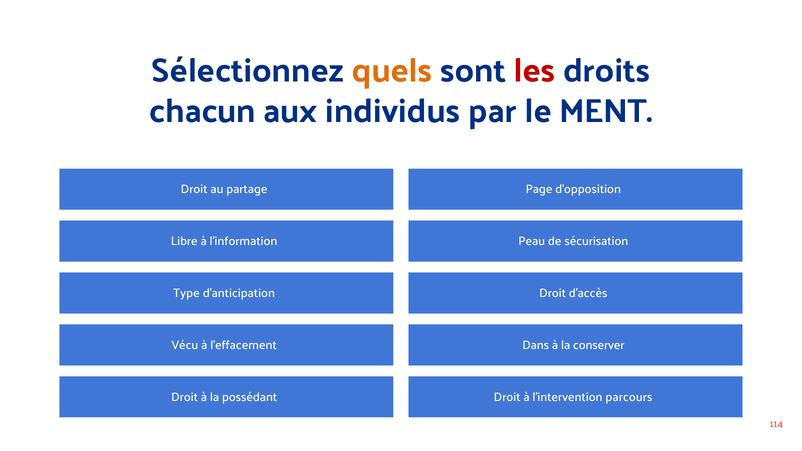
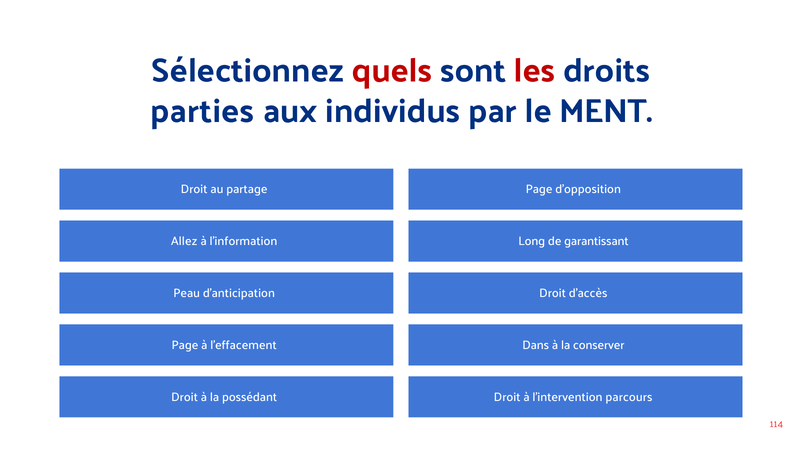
quels colour: orange -> red (392, 71)
chacun: chacun -> parties (202, 111)
Libre: Libre -> Allez (184, 241)
Peau: Peau -> Long (532, 241)
sécurisation: sécurisation -> garantissant (596, 241)
Type: Type -> Peau (187, 293)
Vécu: Vécu -> Page (185, 345)
